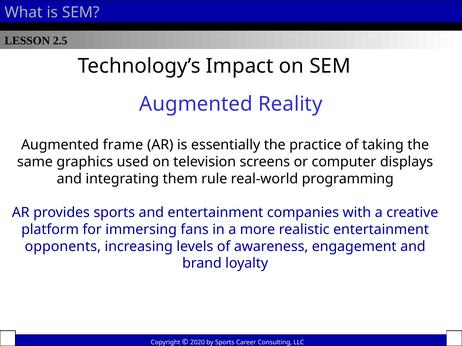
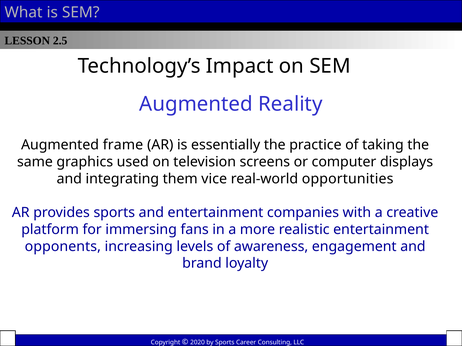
rule: rule -> vice (214, 179)
programming: programming -> opportunities (348, 179)
